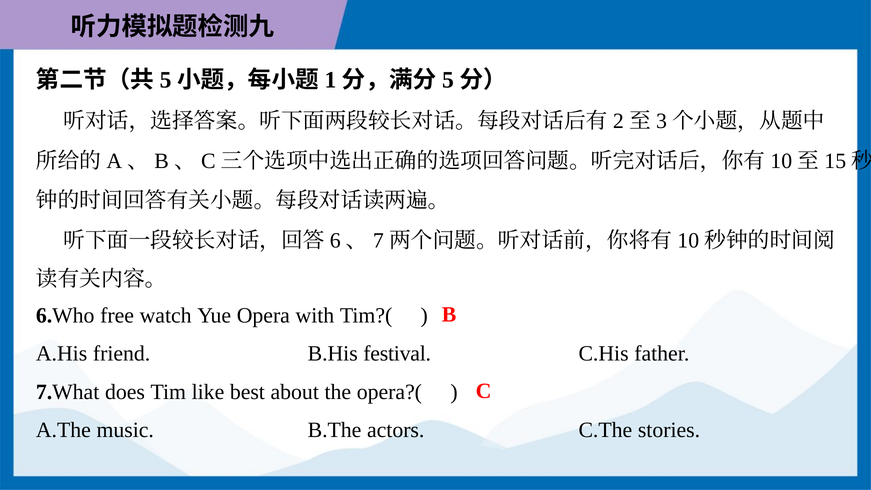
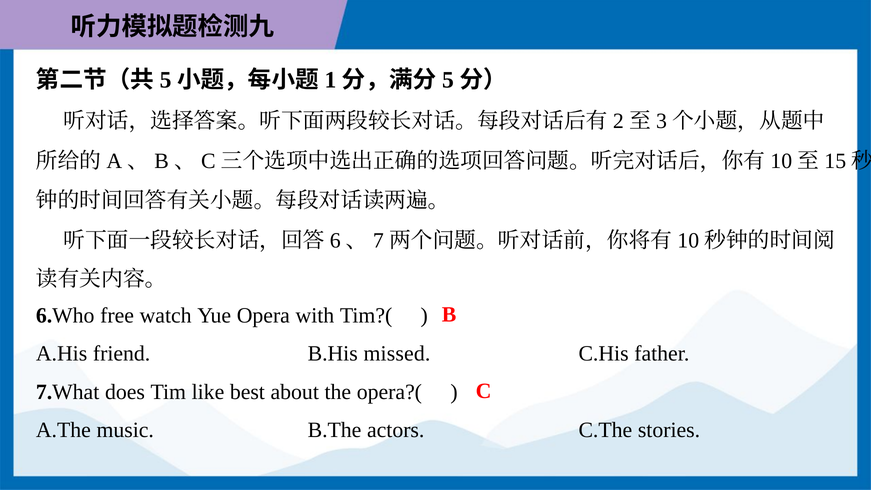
festival: festival -> missed (397, 354)
